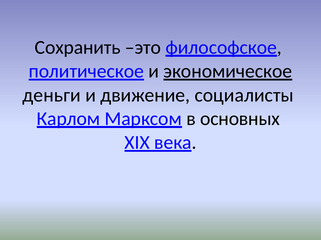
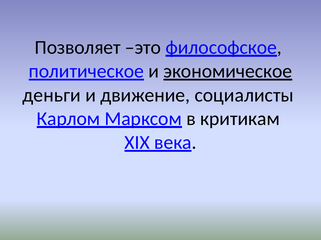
Сохранить: Сохранить -> Позволяет (78, 47)
основных: основных -> критикам (240, 119)
